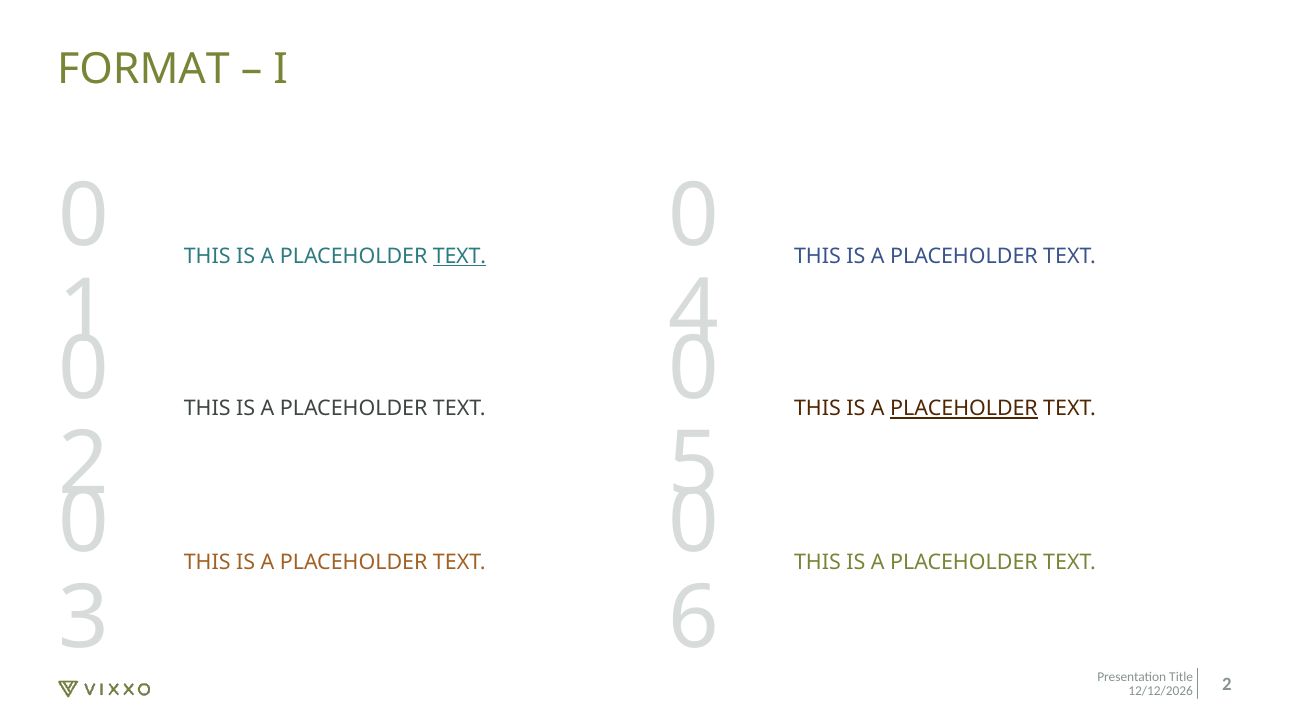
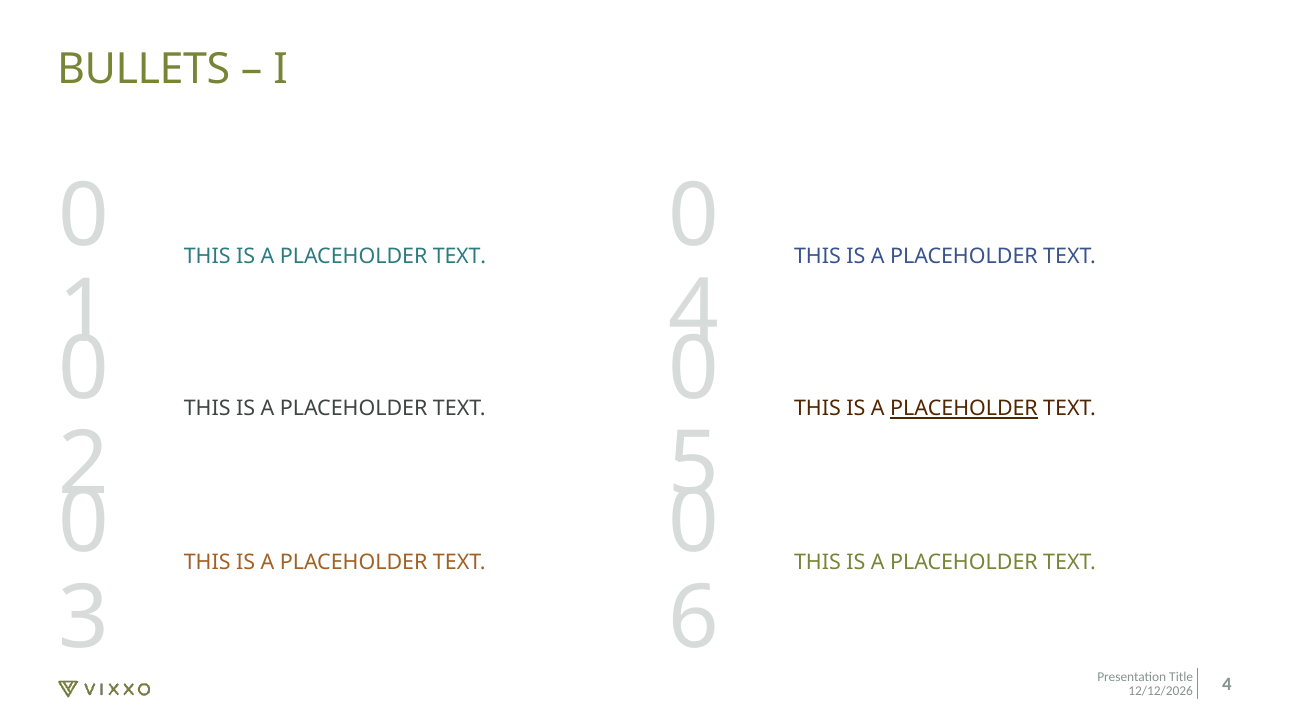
FORMAT: FORMAT -> BULLETS (144, 69)
TEXT underline: present -> none (459, 256)
Title 2: 2 -> 4 (1227, 685)
